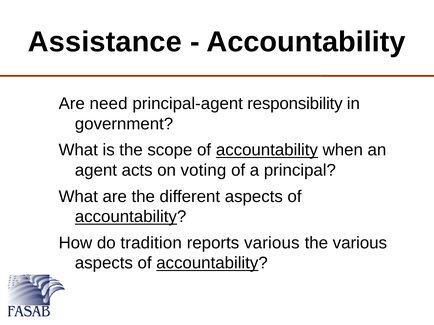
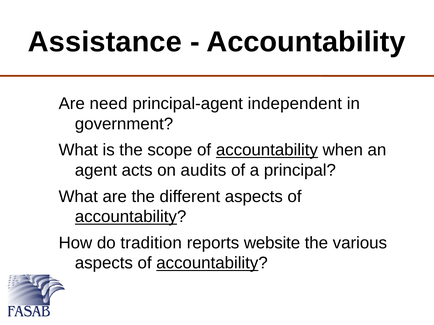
responsibility: responsibility -> independent (295, 104)
voting: voting -> audits (203, 171)
reports various: various -> website (272, 243)
